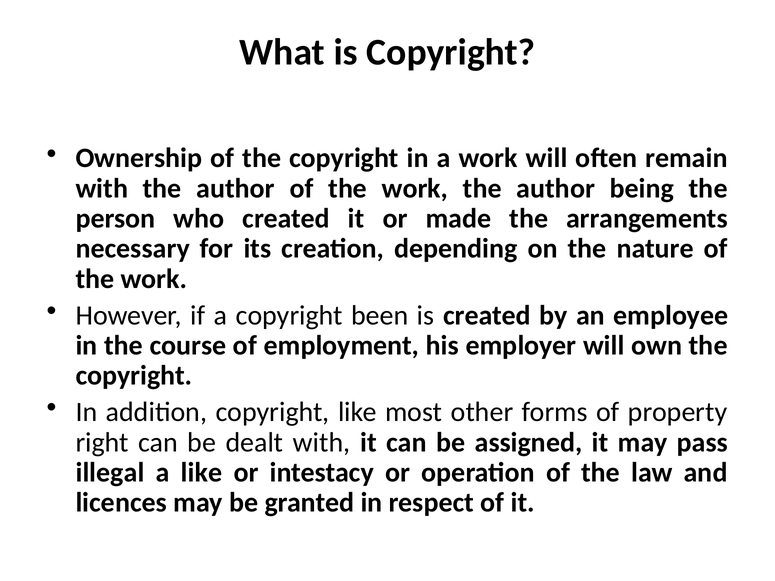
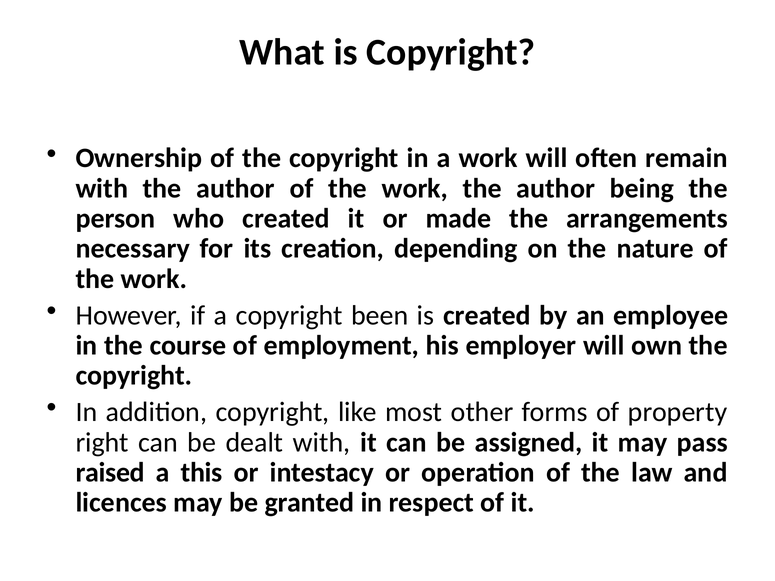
illegal: illegal -> raised (110, 473)
a like: like -> this (202, 473)
